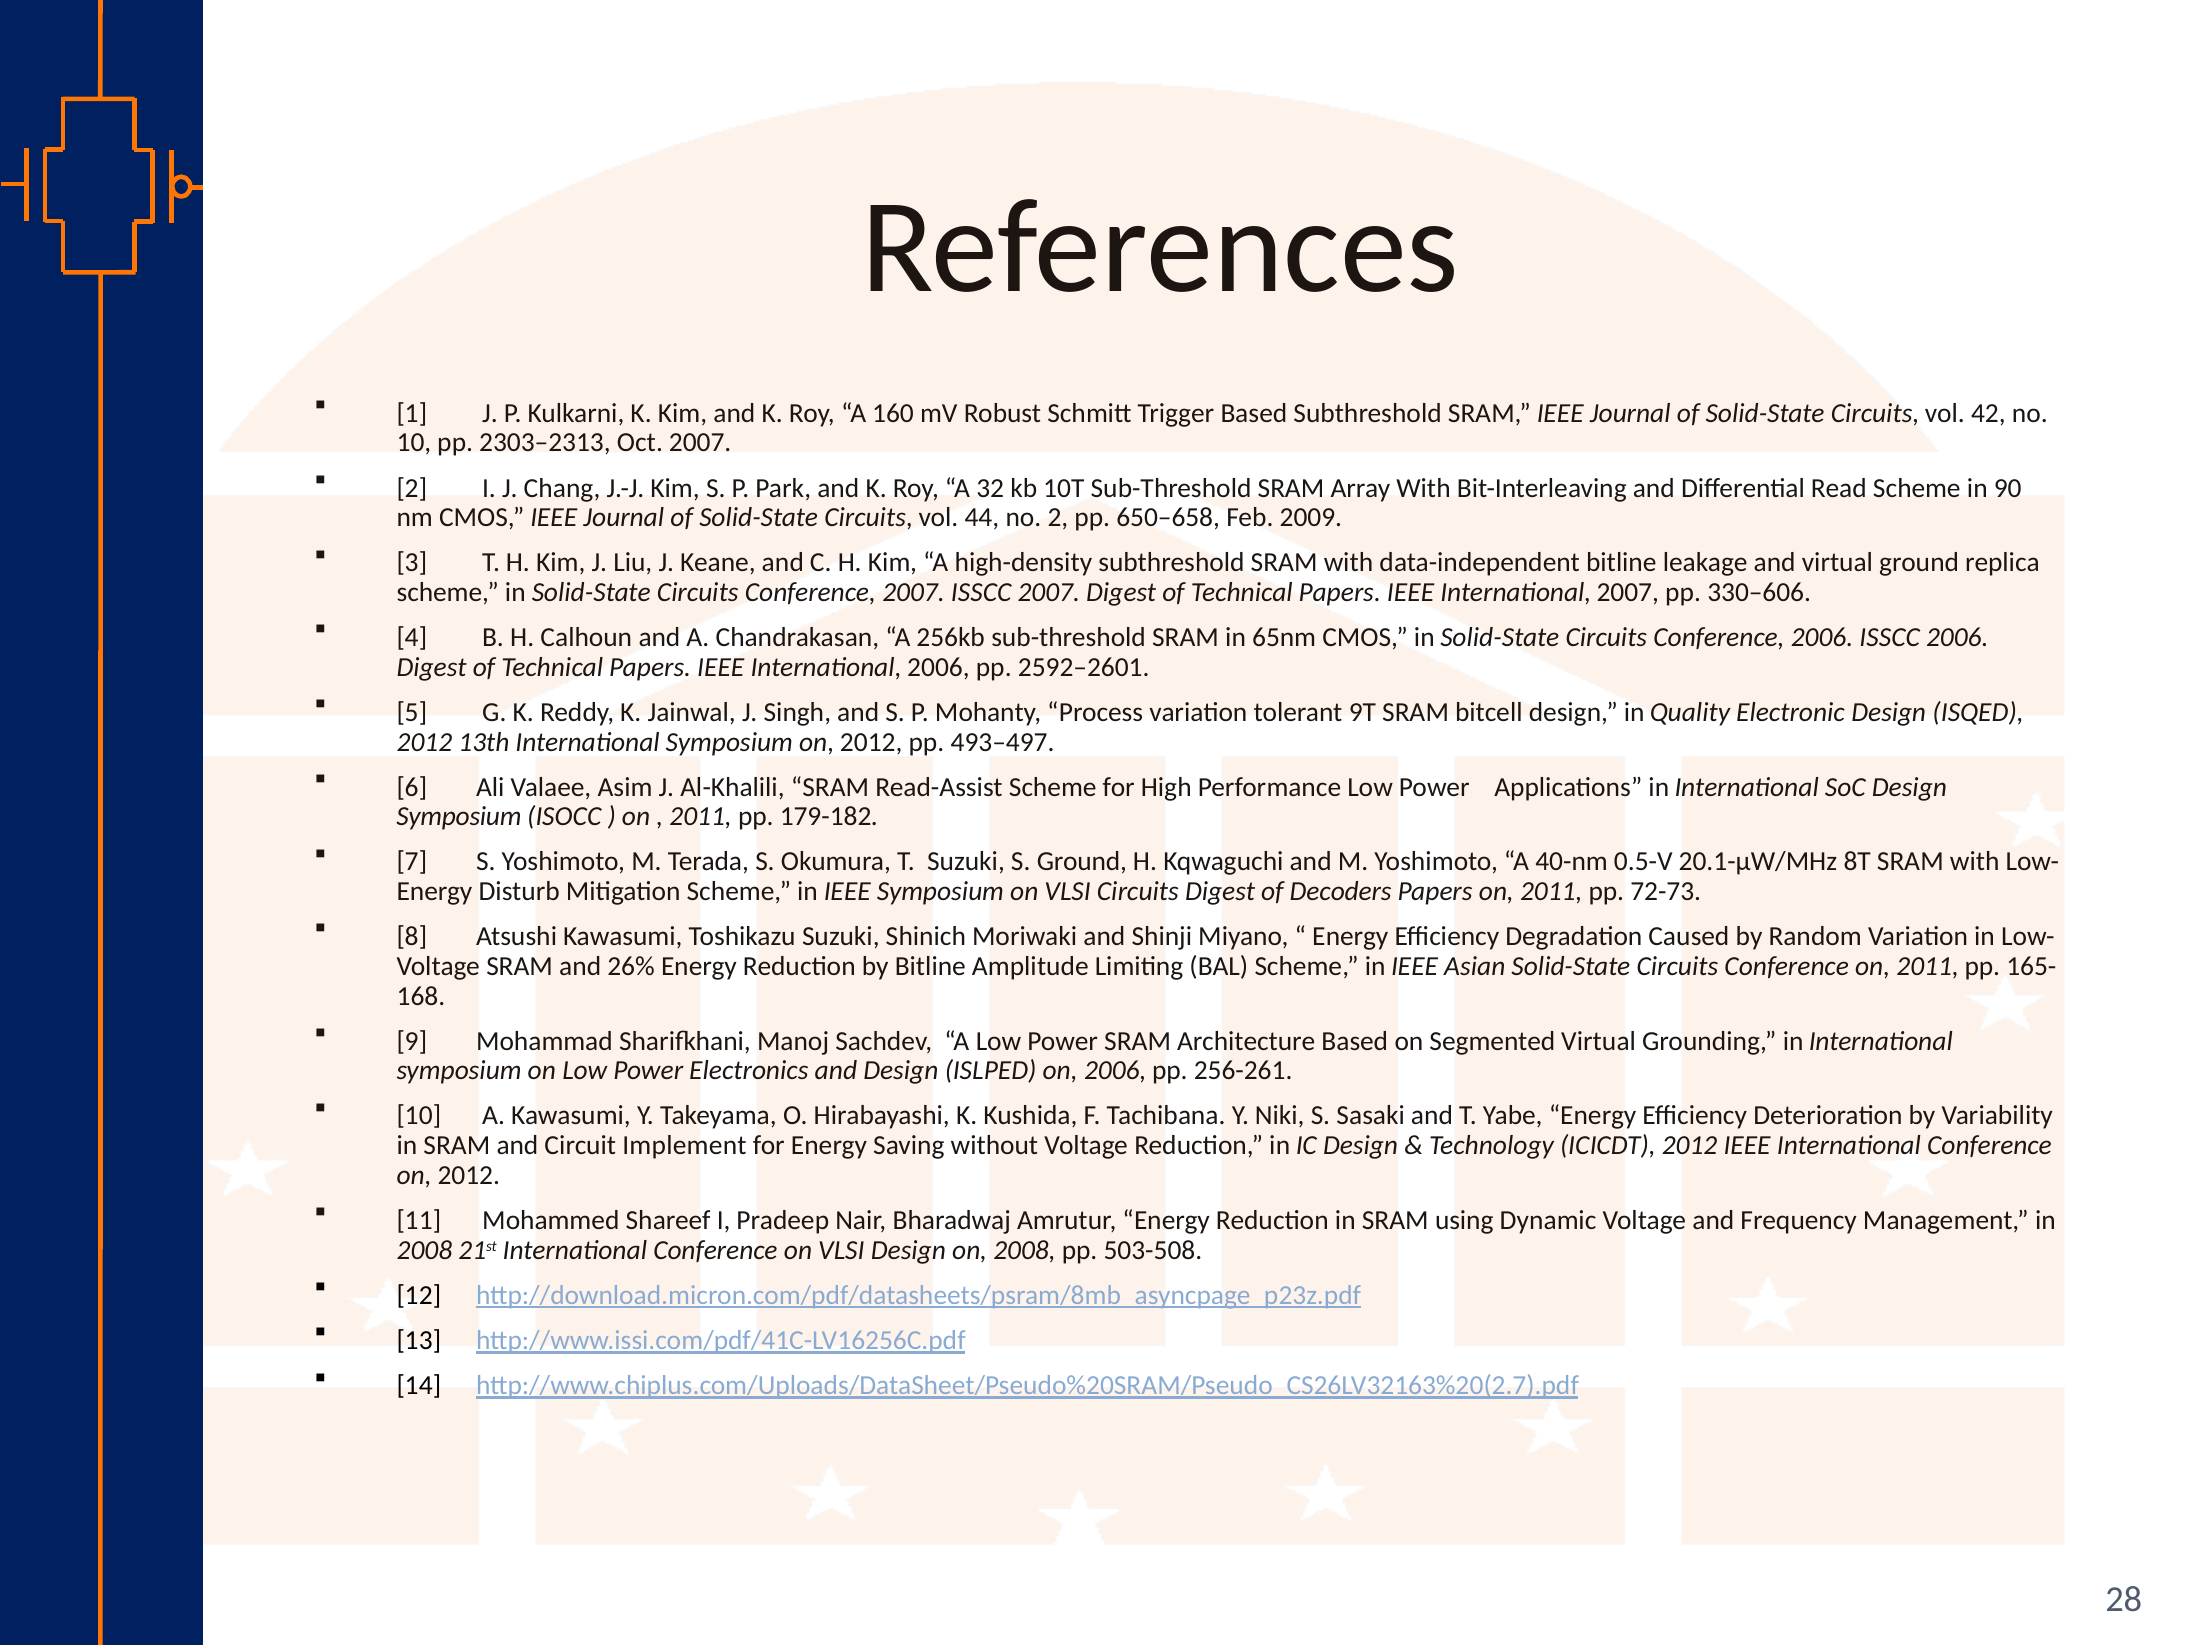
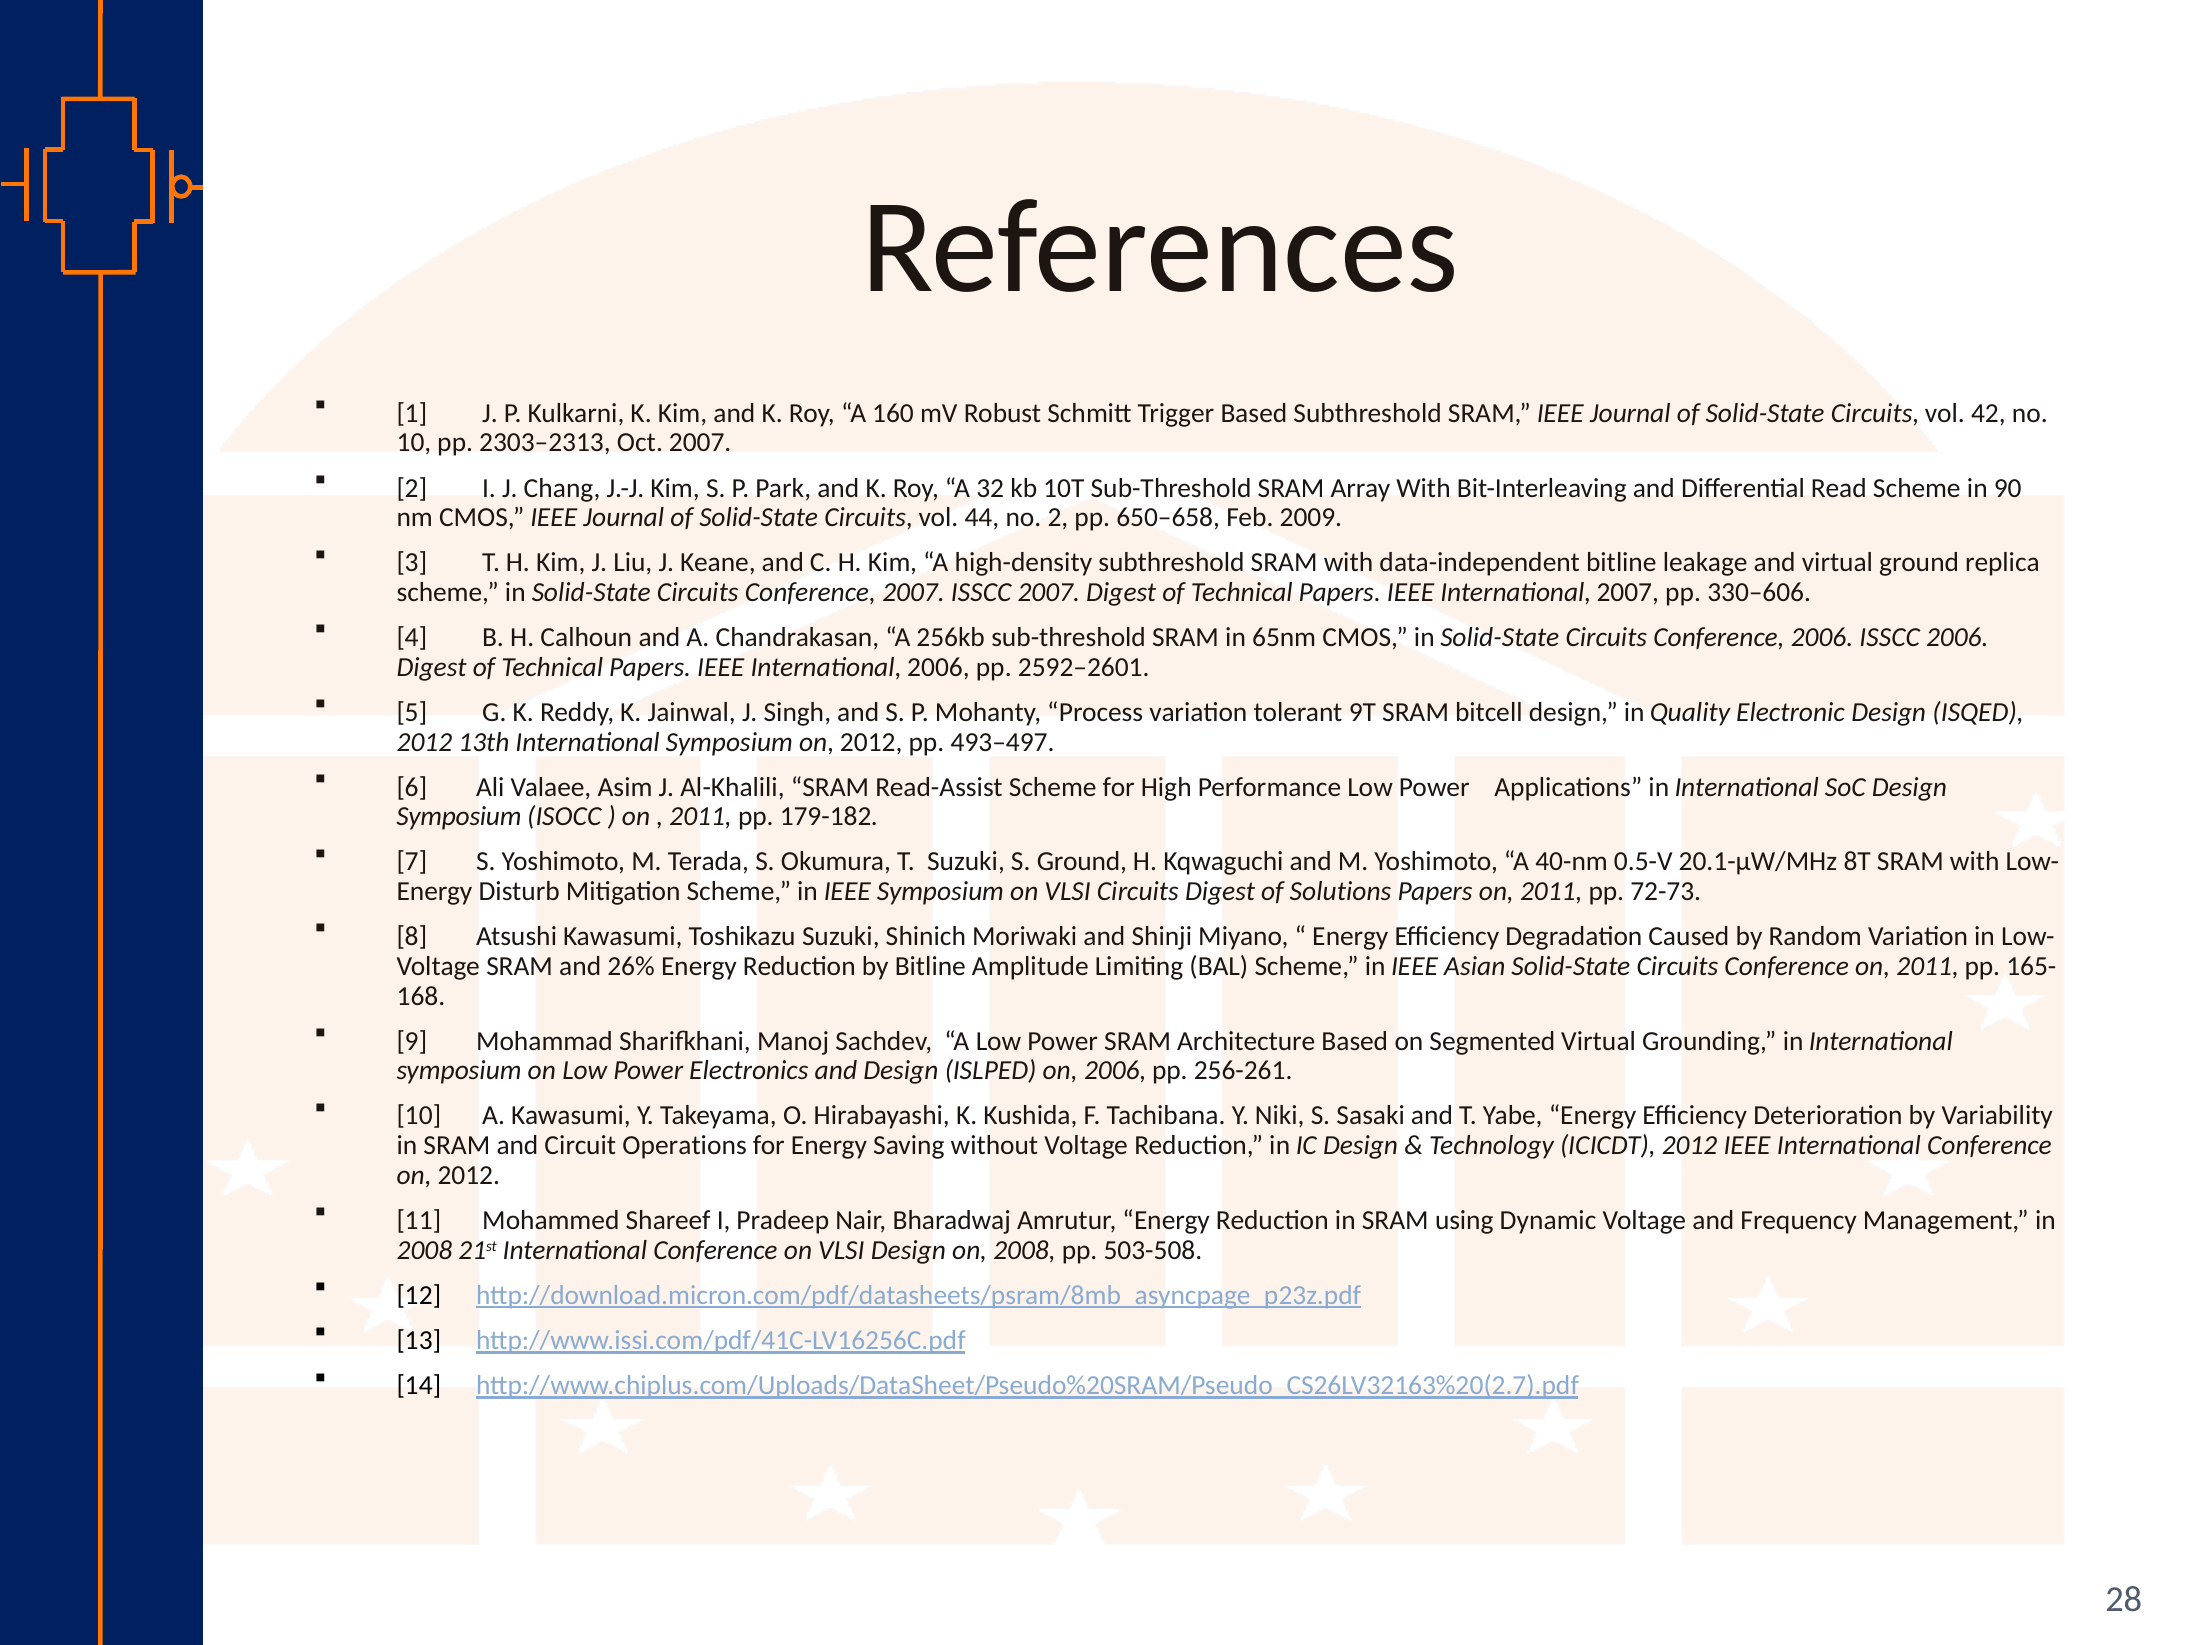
Decoders: Decoders -> Solutions (1341, 891)
Implement: Implement -> Operations (685, 1145)
